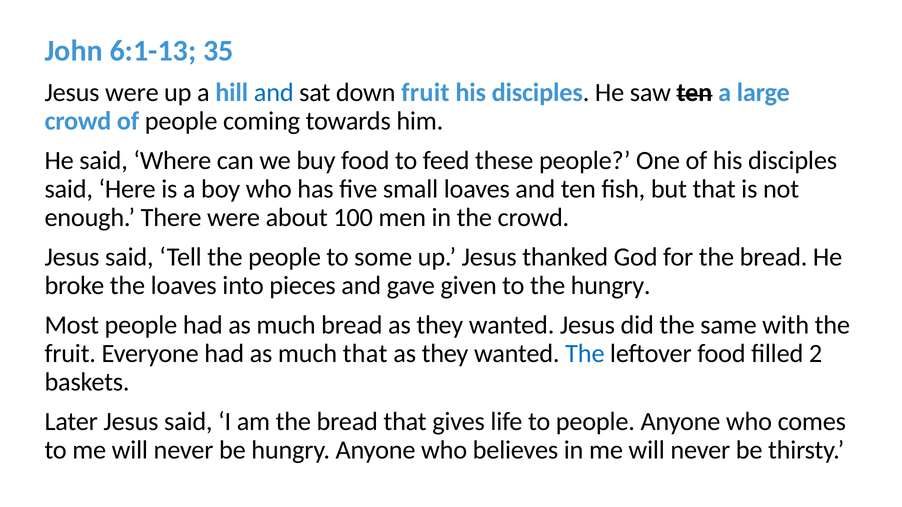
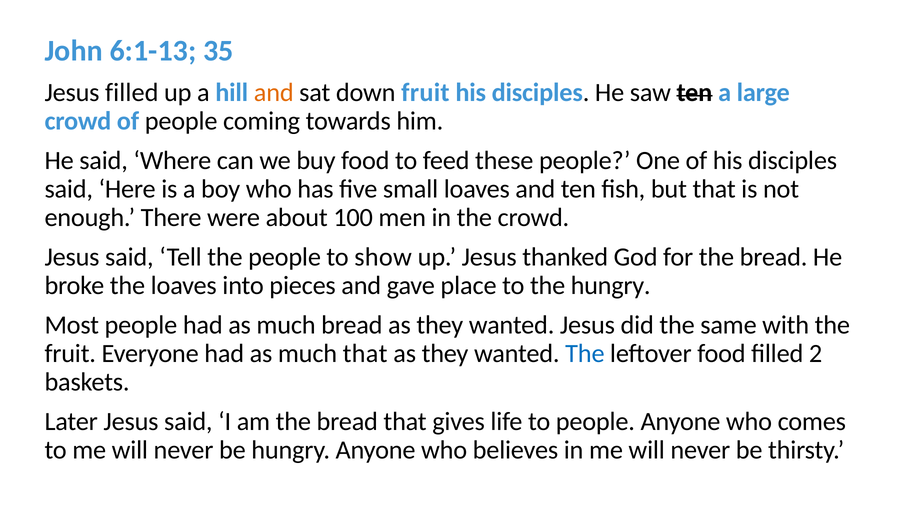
Jesus were: were -> filled (132, 93)
and colour: blue -> orange (274, 93)
some: some -> show (383, 257)
given: given -> place (469, 286)
